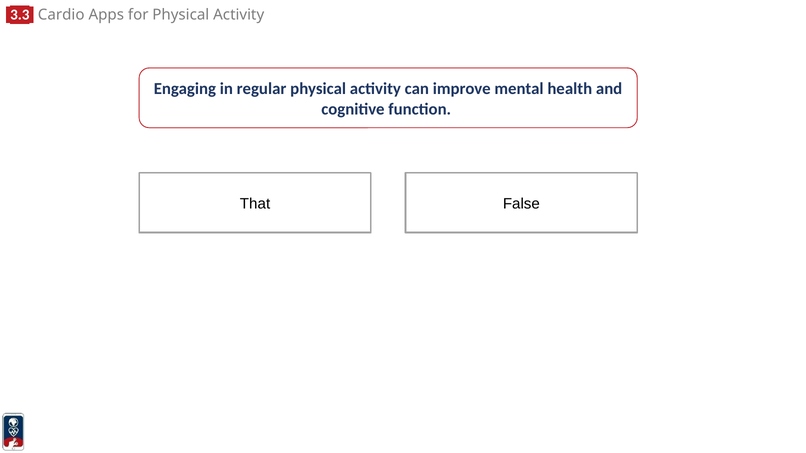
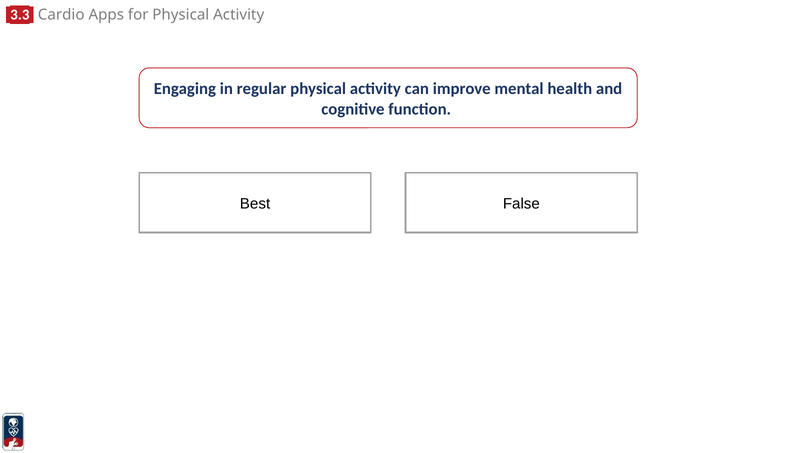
That: That -> Best (255, 204)
